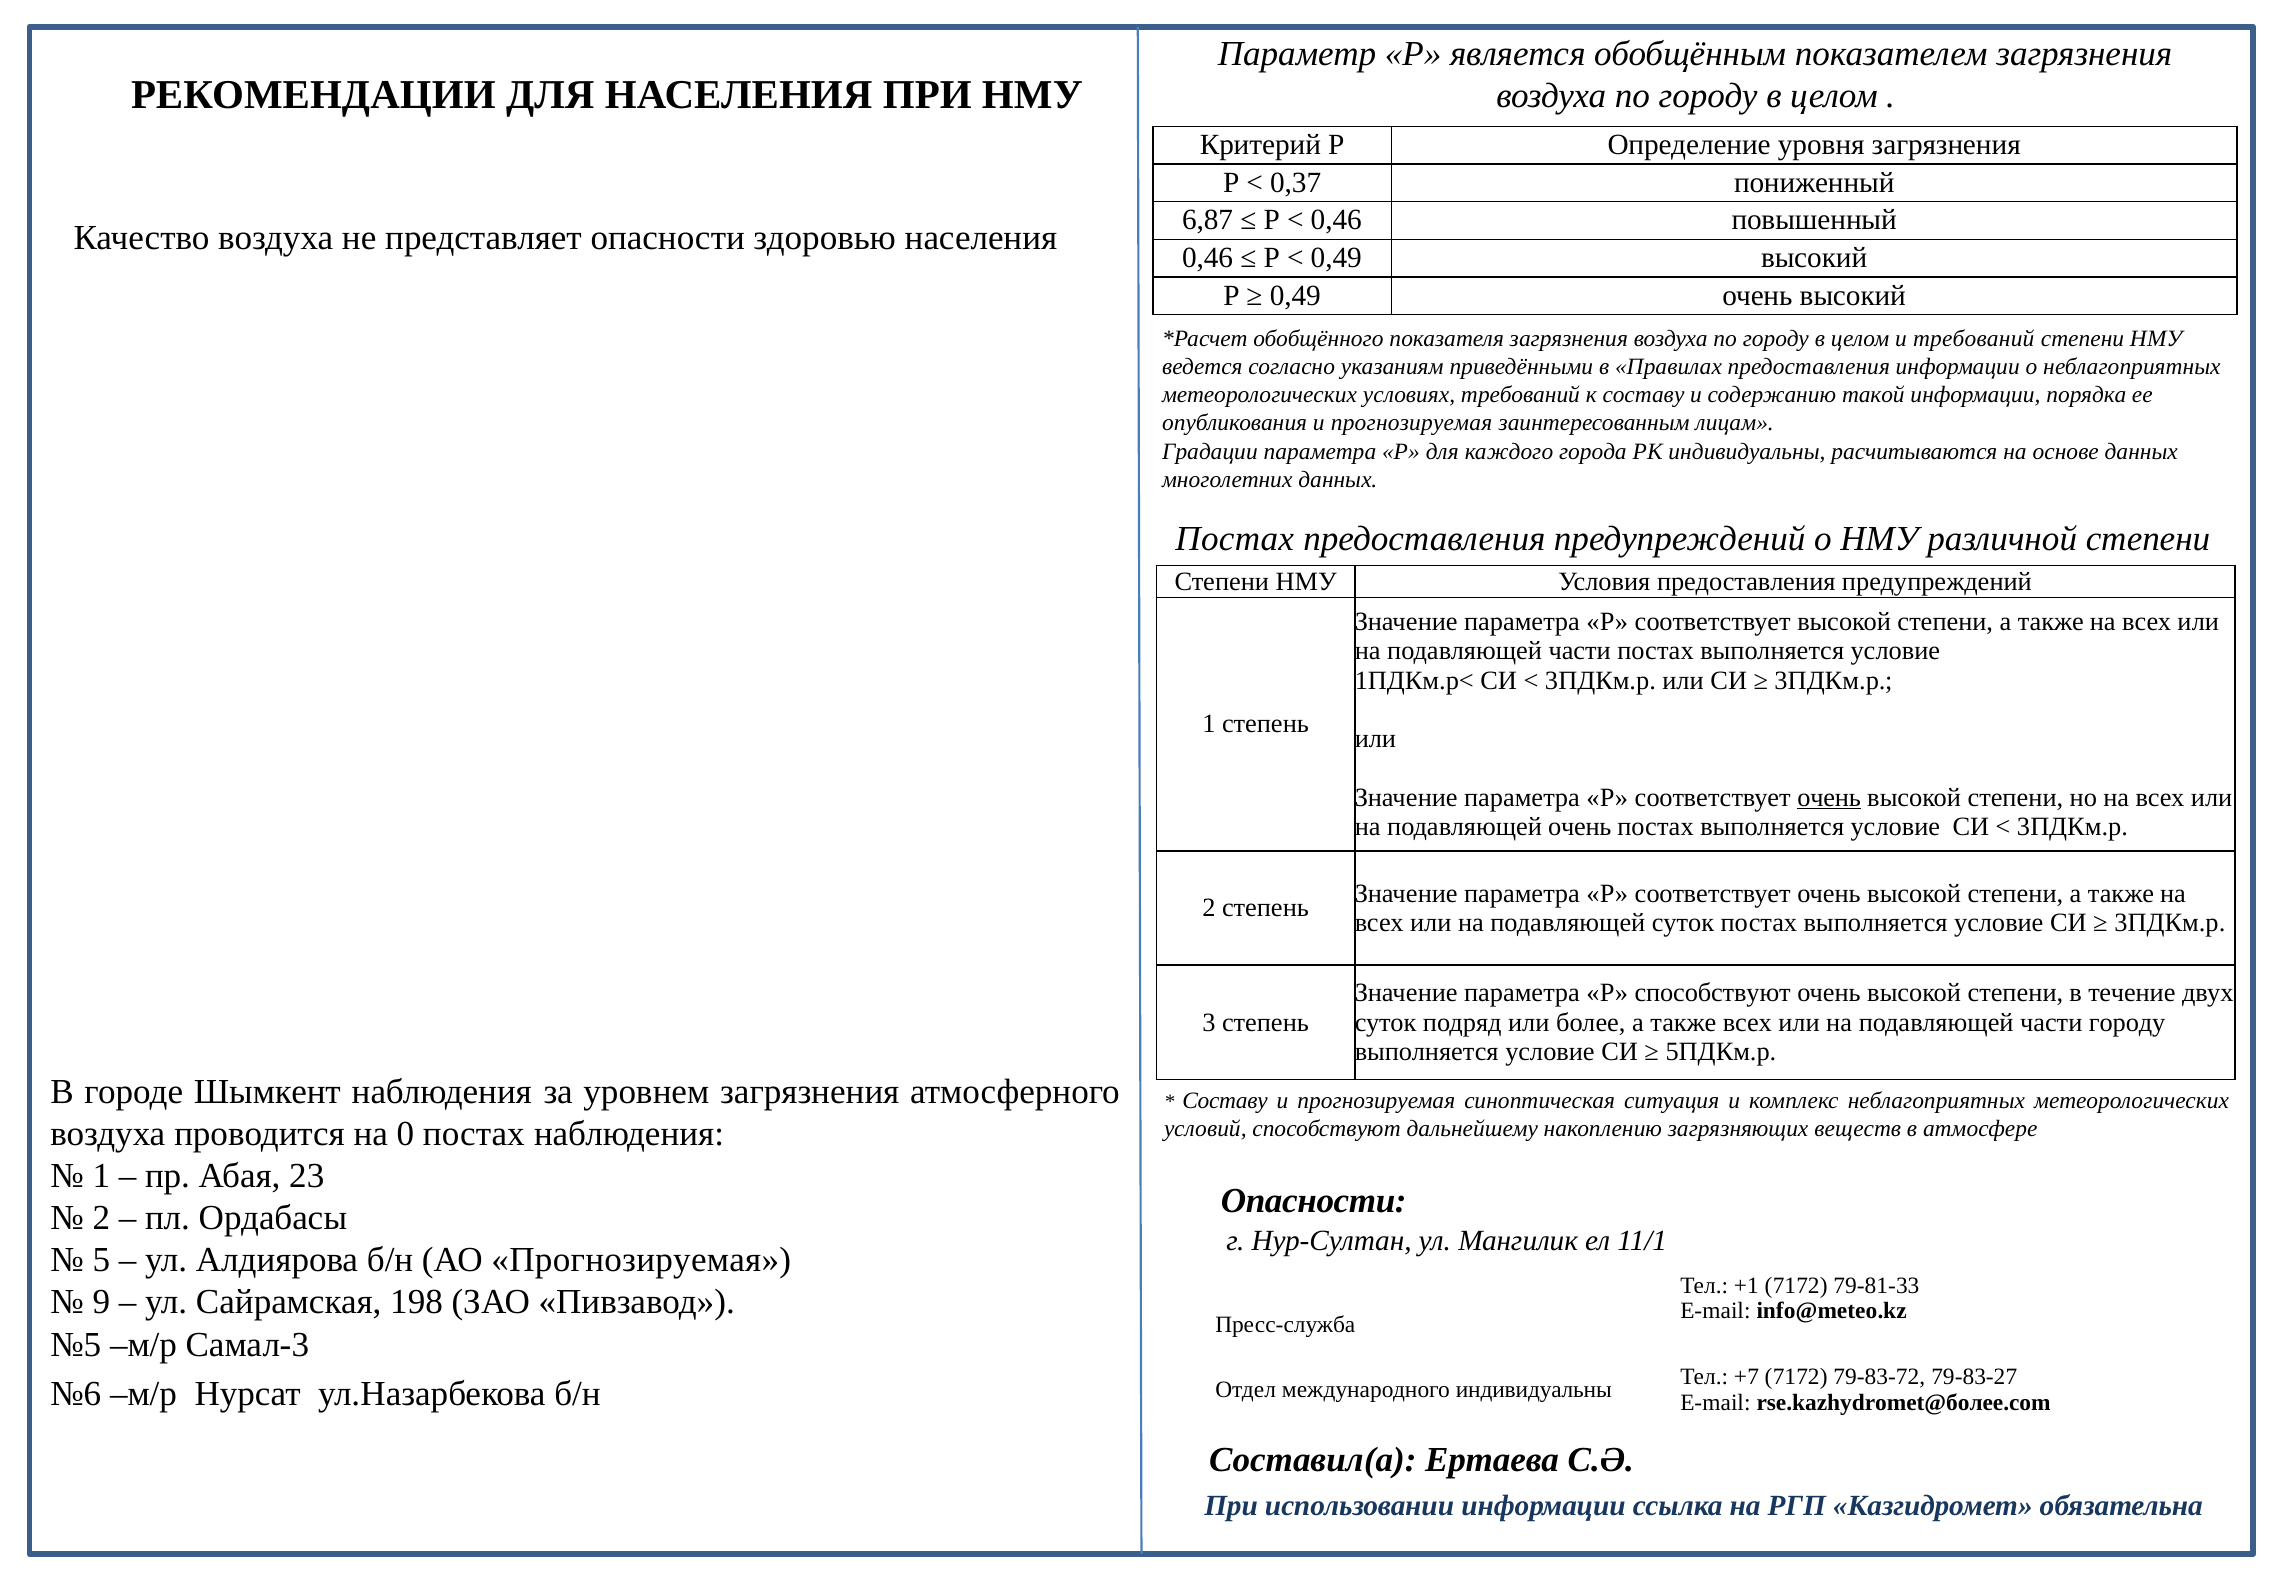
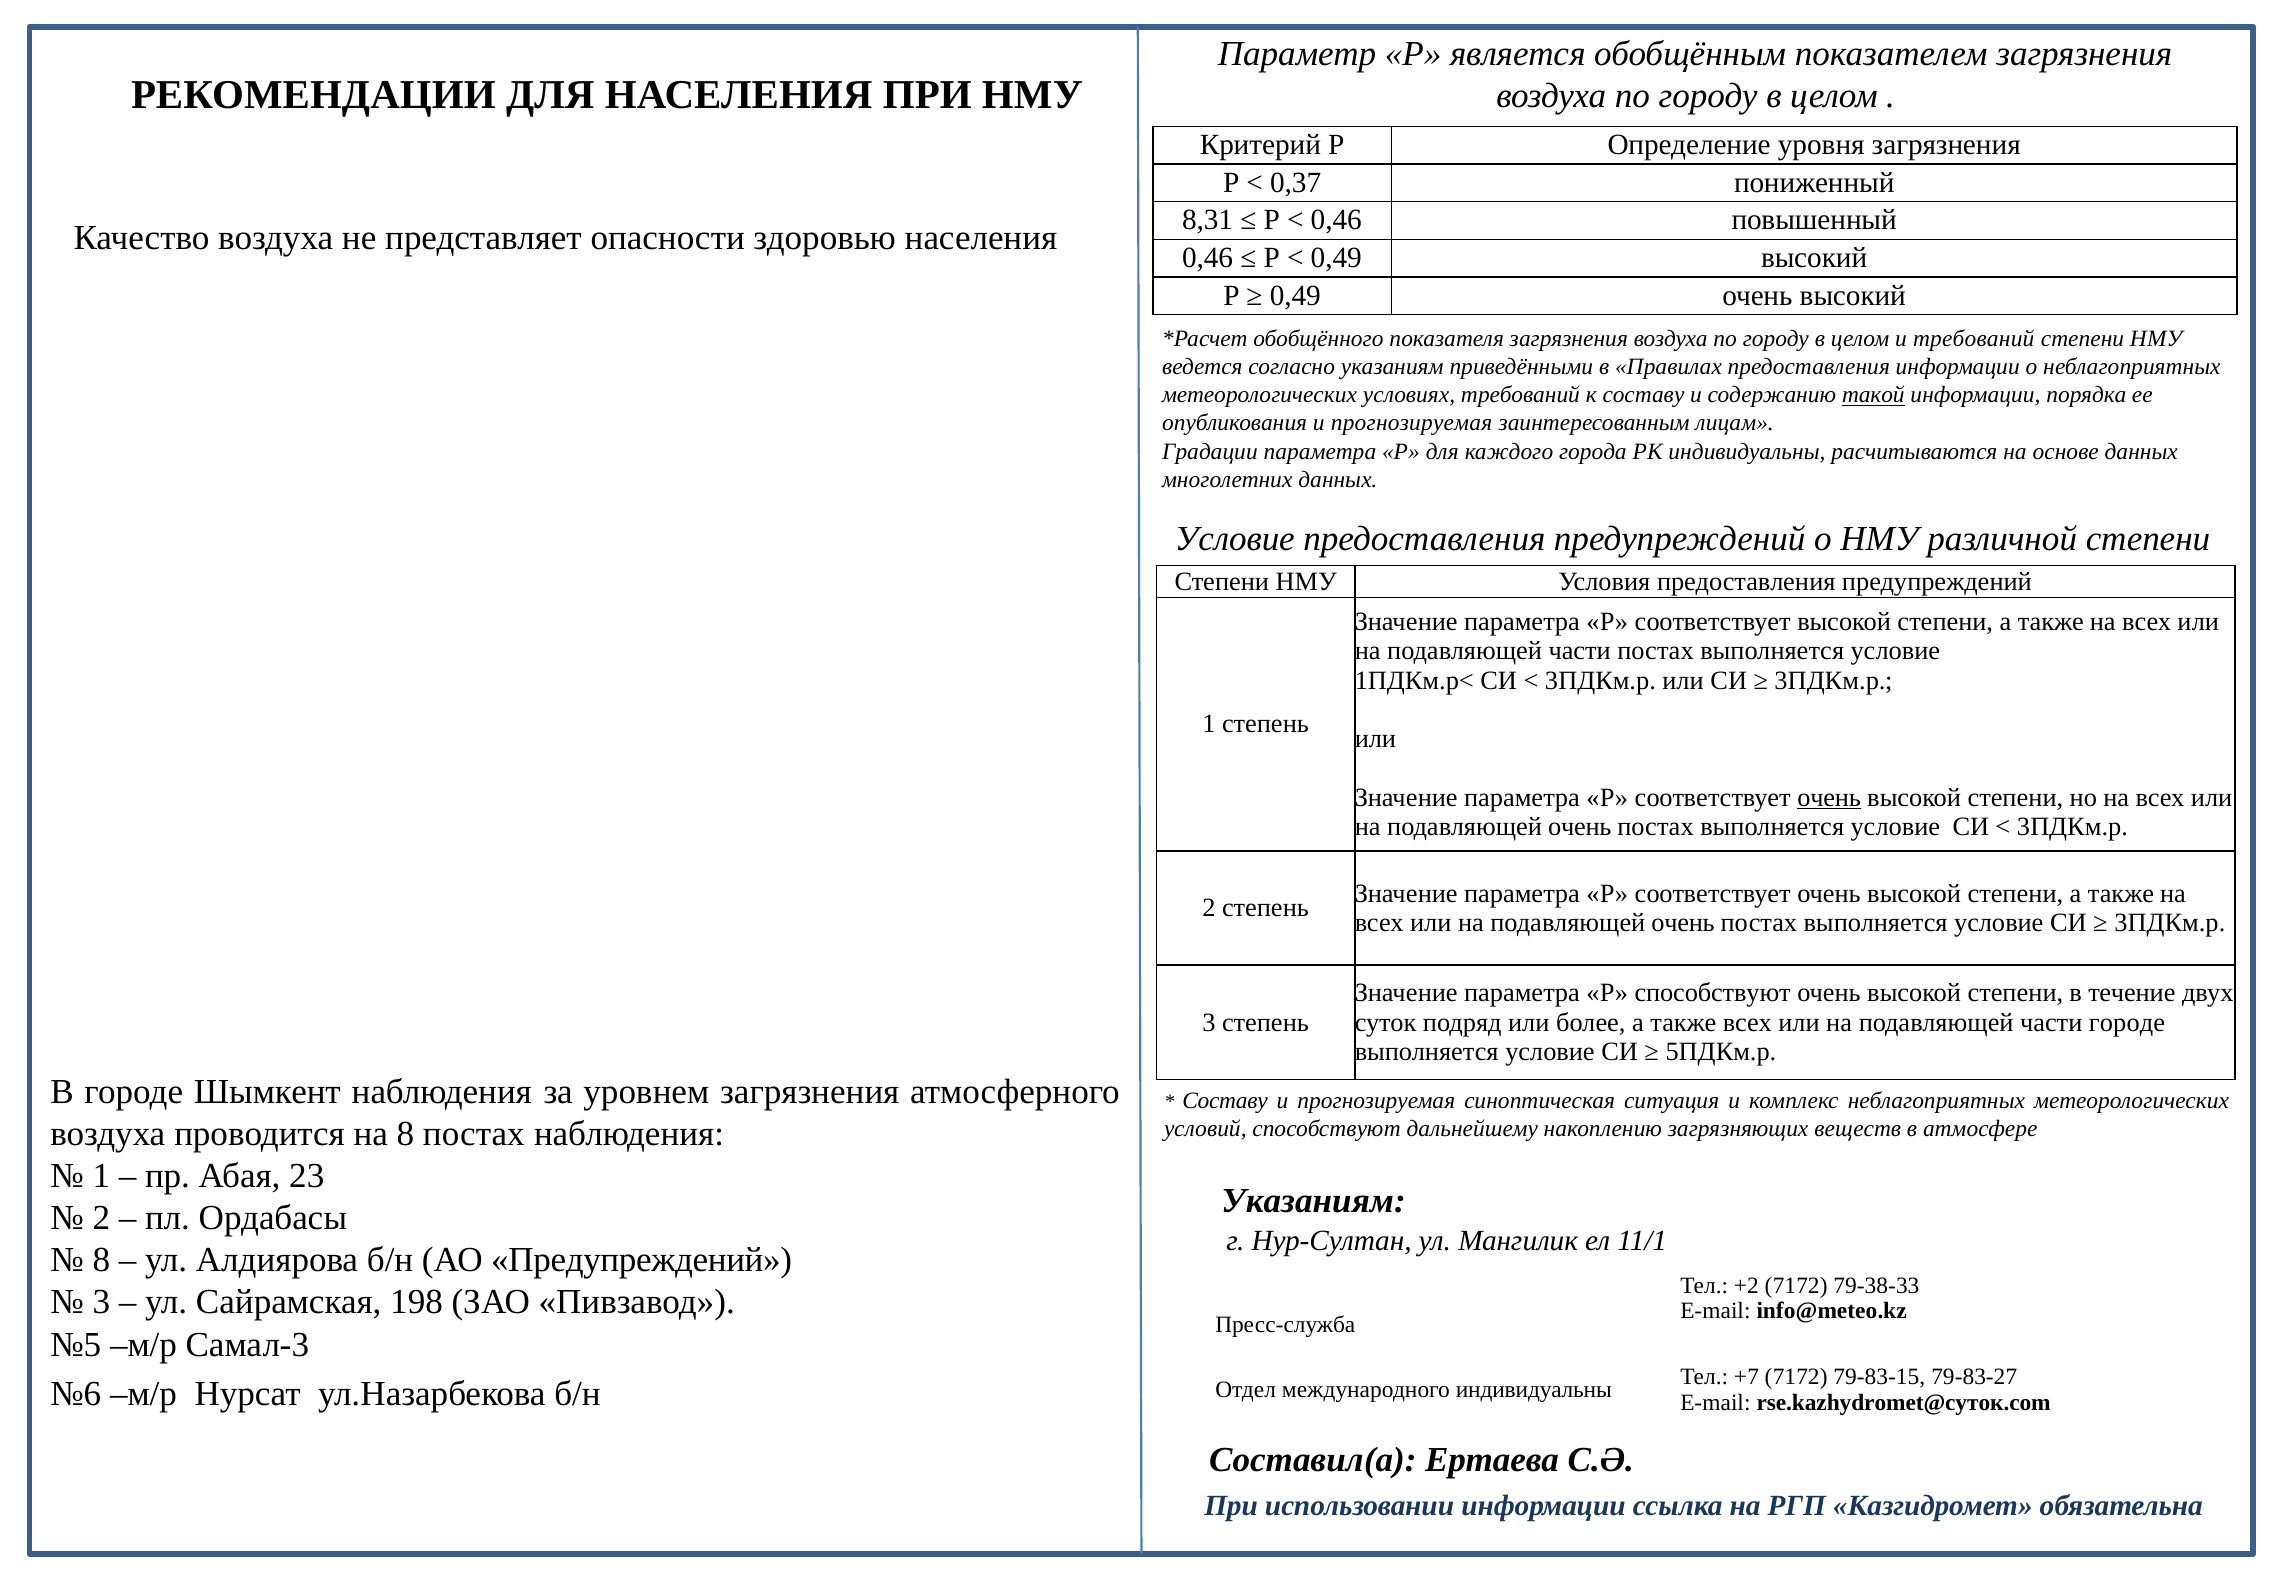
6,87: 6,87 -> 8,31 (1208, 220)
такой underline: none -> present (1873, 395)
Постах: Постах -> Условие (1235, 538)
суток: суток -> очень (1683, 923)
части городу: городу -> городе (2127, 1022)
на 0: 0 -> 8 (405, 1133)
Опасности: Опасности -> Указаниям (1314, 1200)
5: 5 -> 8 (101, 1260)
АО Прогнозируемая: Прогнозируемая -> Предупреждений (642, 1260)
+1: +1 -> +2 (1746, 1285)
79-81-33: 79-81-33 -> 79-38-33 (1876, 1285)
9: 9 -> 3 (101, 1302)
79-83-72: 79-83-72 -> 79-83-15 (1879, 1376)
rse.kazhydromet@более.com: rse.kazhydromet@более.com -> rse.kazhydromet@суток.com (1904, 1402)
